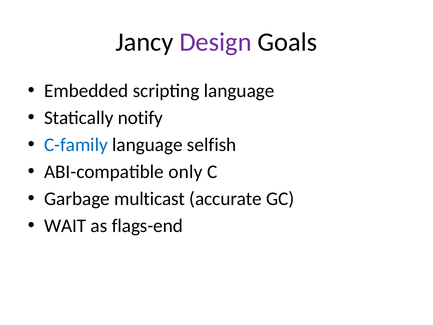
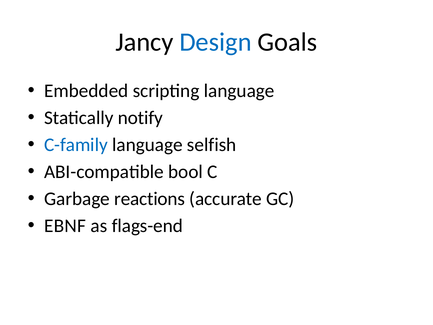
Design colour: purple -> blue (215, 42)
only: only -> bool (186, 172)
multicast: multicast -> reactions (150, 199)
WAIT: WAIT -> EBNF (65, 226)
